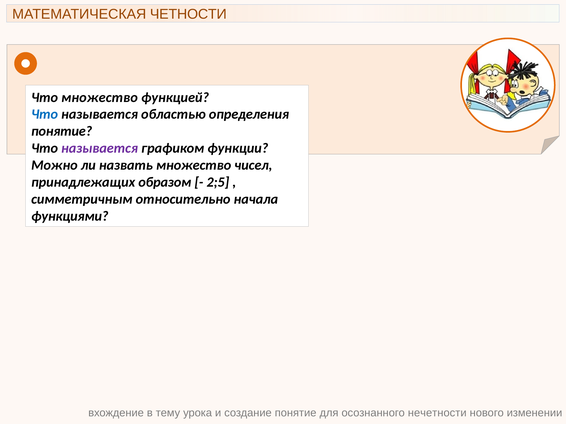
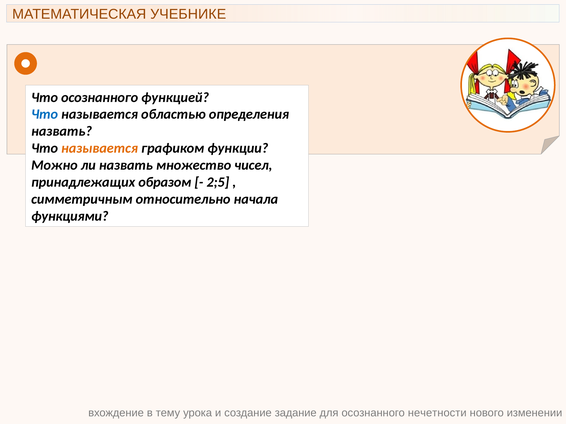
ЧЕТНОСТИ: ЧЕТНОСТИ -> УЧЕБНИКЕ (188, 14)
Что множество: множество -> осознанного (100, 97)
понятие: понятие -> назвать (62, 131)
называется colour: purple -> orange (100, 148)
создание понятие: понятие -> задание (296, 413)
